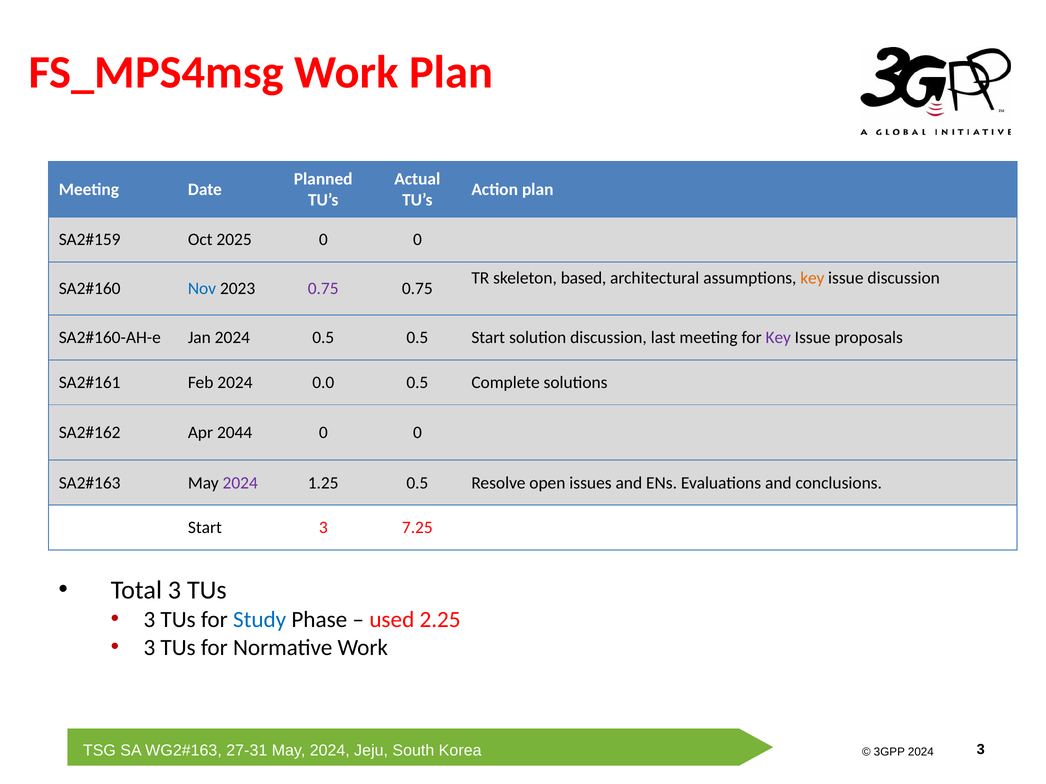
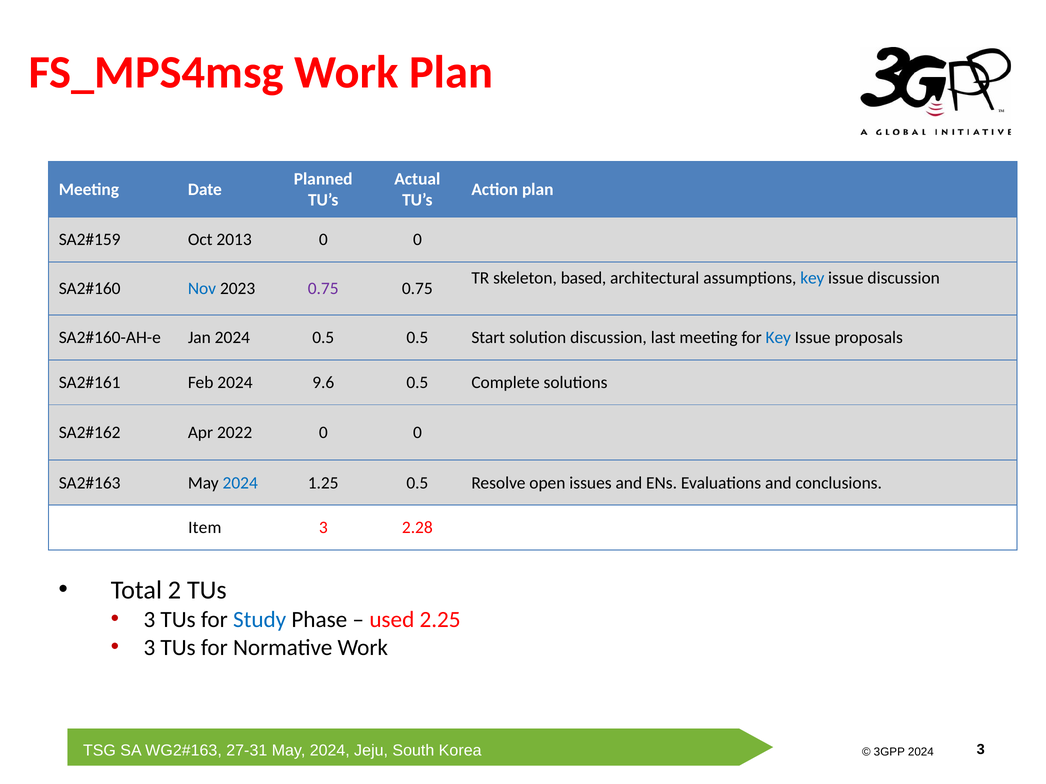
2025: 2025 -> 2013 (234, 240)
key colour: orange -> blue (812, 278)
Key colour: purple -> blue (778, 338)
0.0: 0.0 -> 9.6 (323, 383)
2044: 2044 -> 2022 (235, 433)
2024 colour: purple -> blue (240, 483)
Start: Start -> Item (205, 528)
7.25: 7.25 -> 2.28 (417, 528)
Total 3: 3 -> 2 (174, 591)
